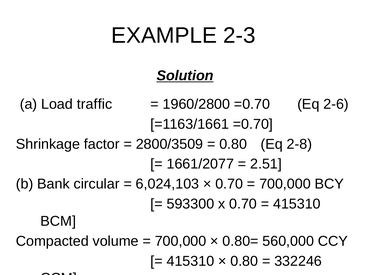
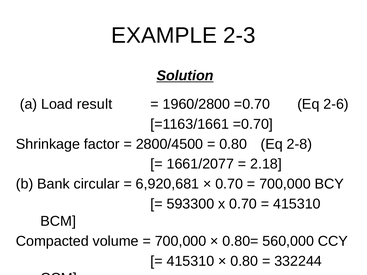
traffic: traffic -> result (95, 104)
2800/3509: 2800/3509 -> 2800/4500 (169, 144)
2.51: 2.51 -> 2.18 (266, 164)
6,024,103: 6,024,103 -> 6,920,681 (167, 184)
332246: 332246 -> 332244 (298, 261)
